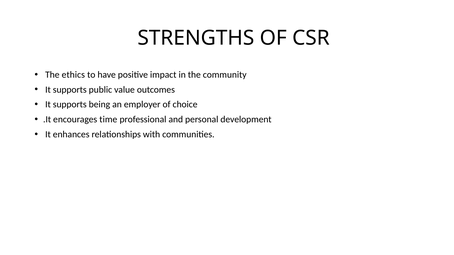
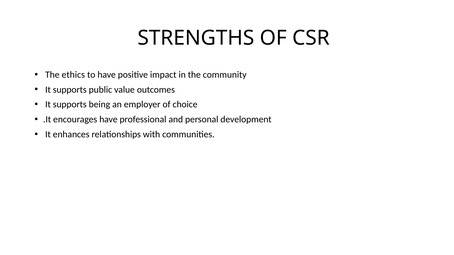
encourages time: time -> have (108, 120)
